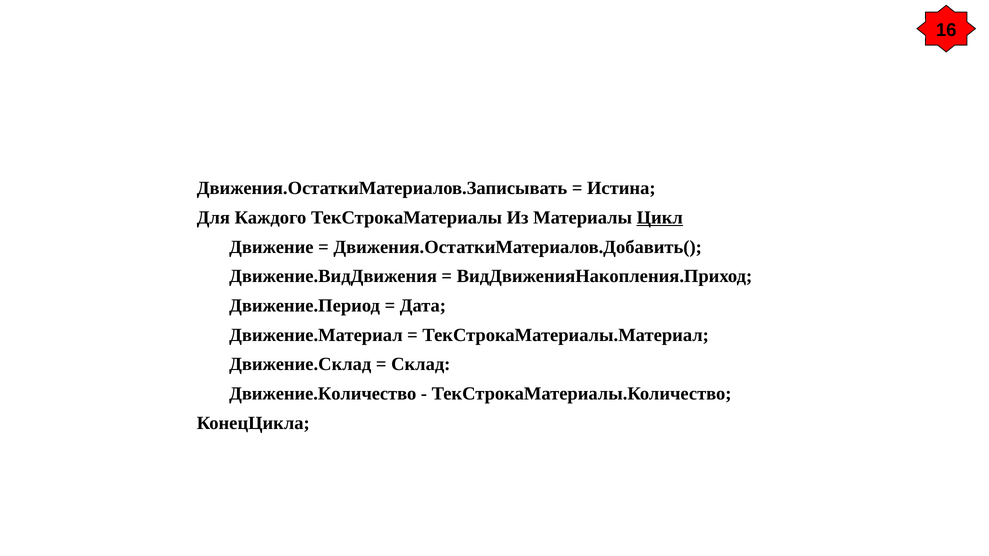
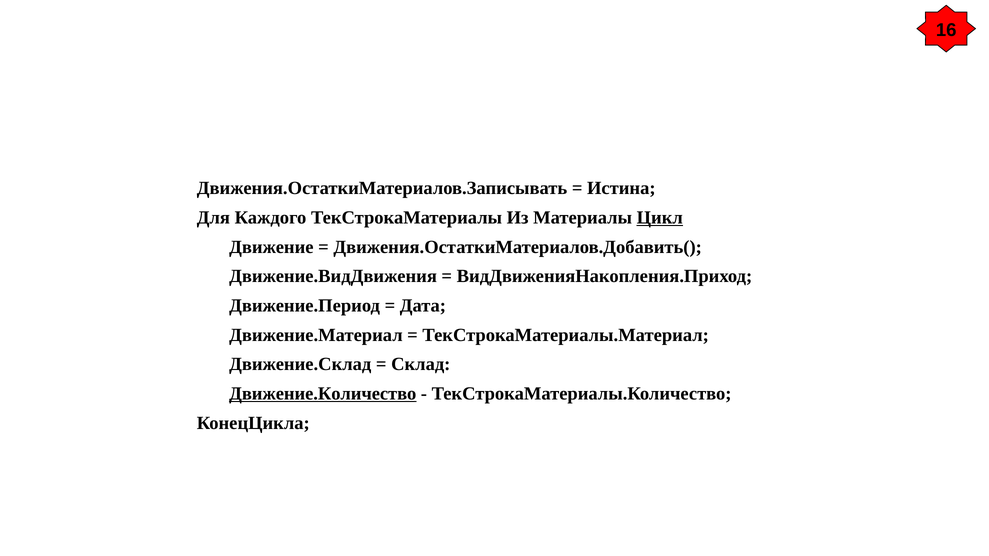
Движение.Количество underline: none -> present (323, 394)
